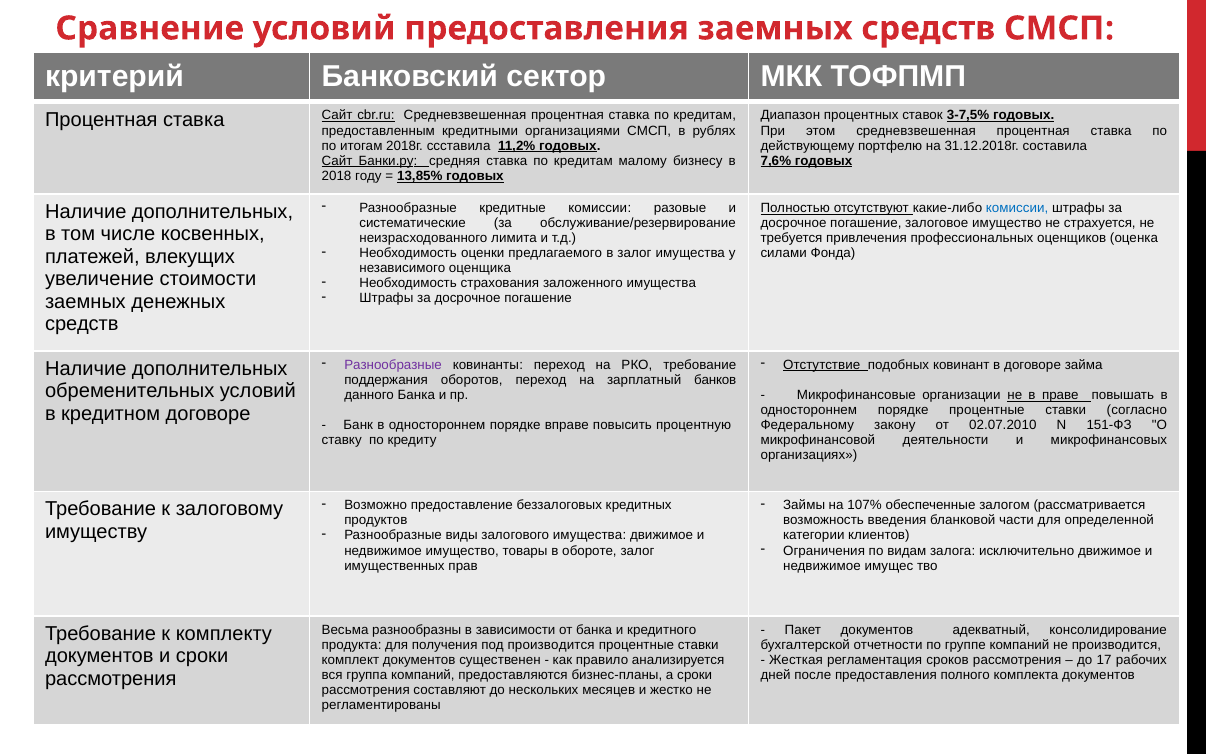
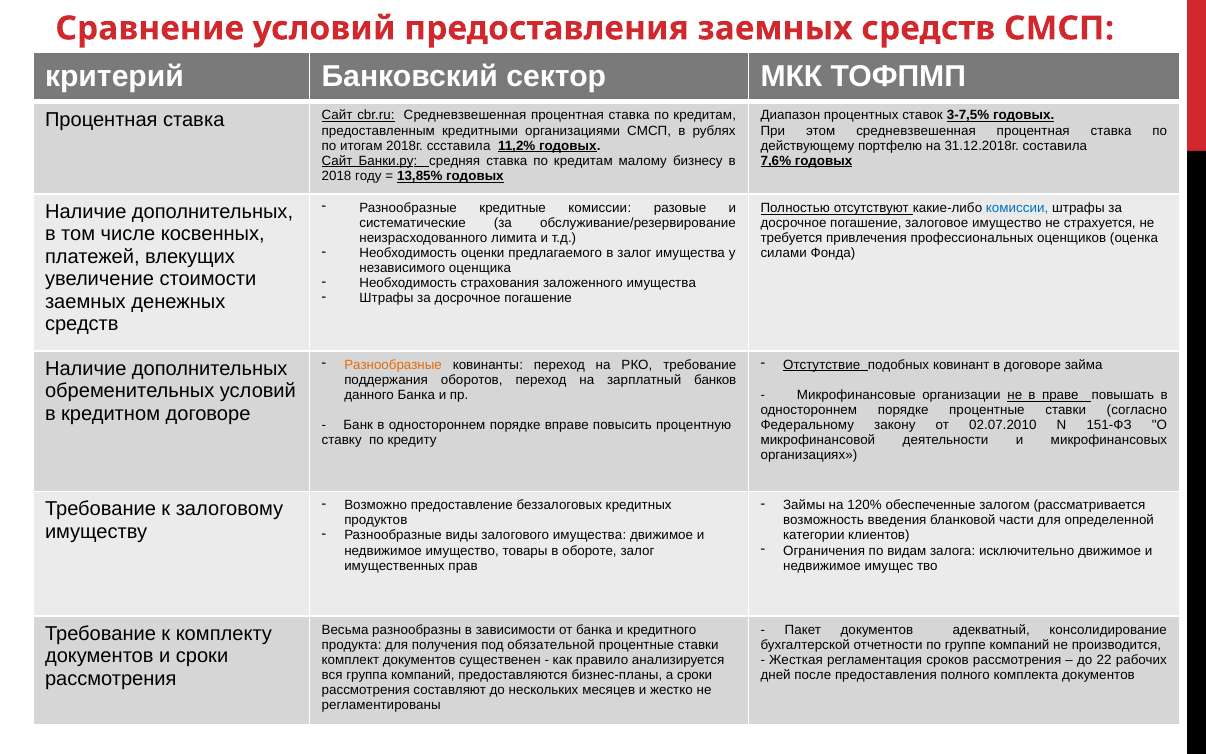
Разнообразные colour: purple -> orange (393, 365)
107%: 107% -> 120% (865, 505)
под производится: производится -> обязательной (551, 645)
17: 17 -> 22 (1104, 660)
